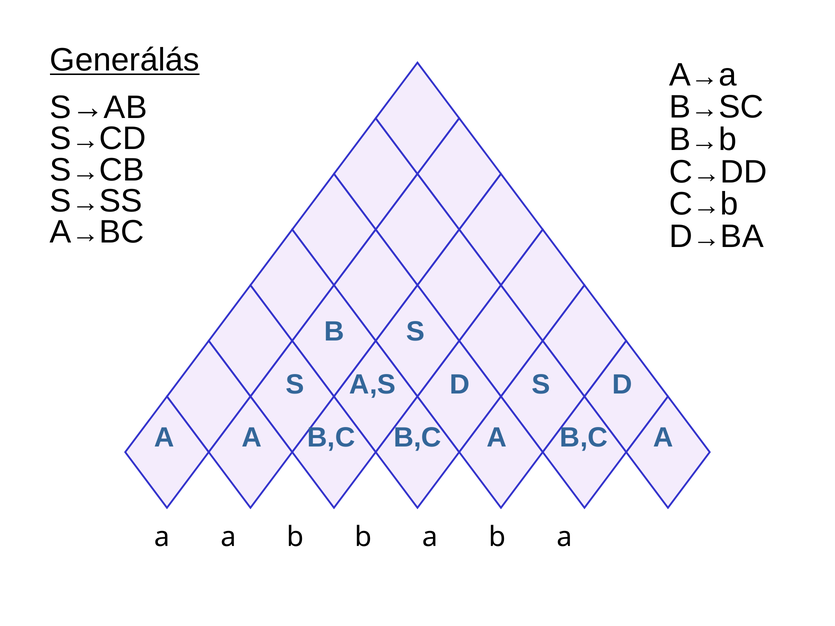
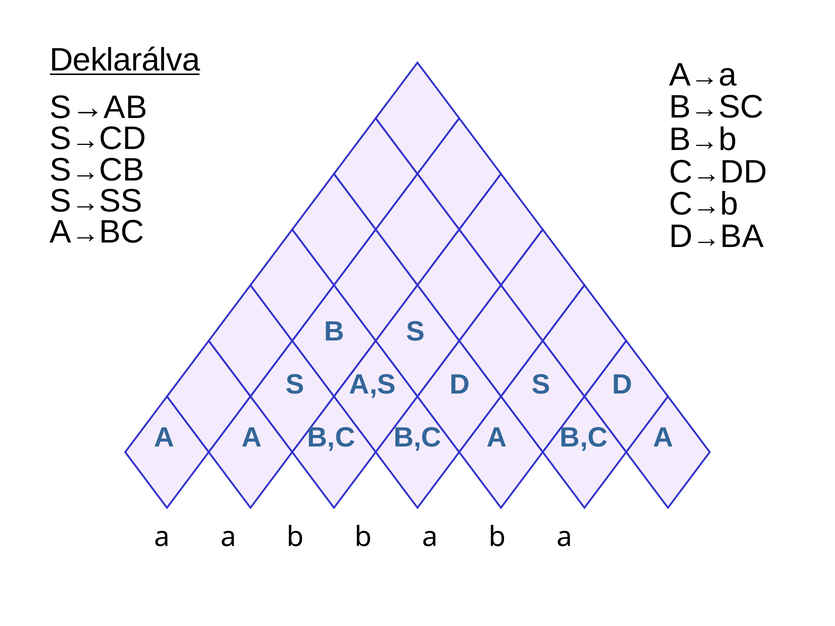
Generálás: Generálás -> Deklarálva (125, 60)
